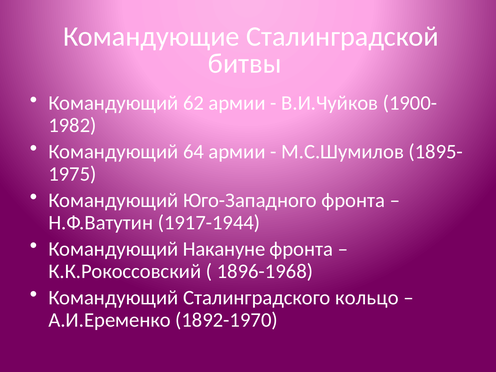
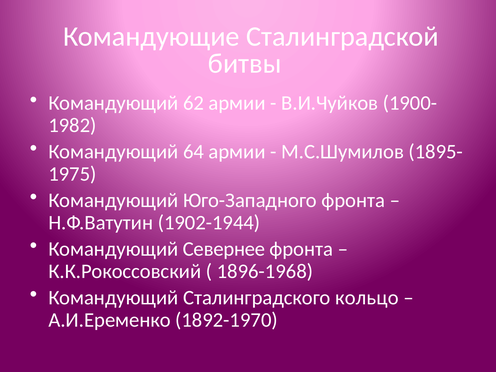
1917-1944: 1917-1944 -> 1902-1944 (209, 223)
Накануне: Накануне -> Севернее (224, 249)
